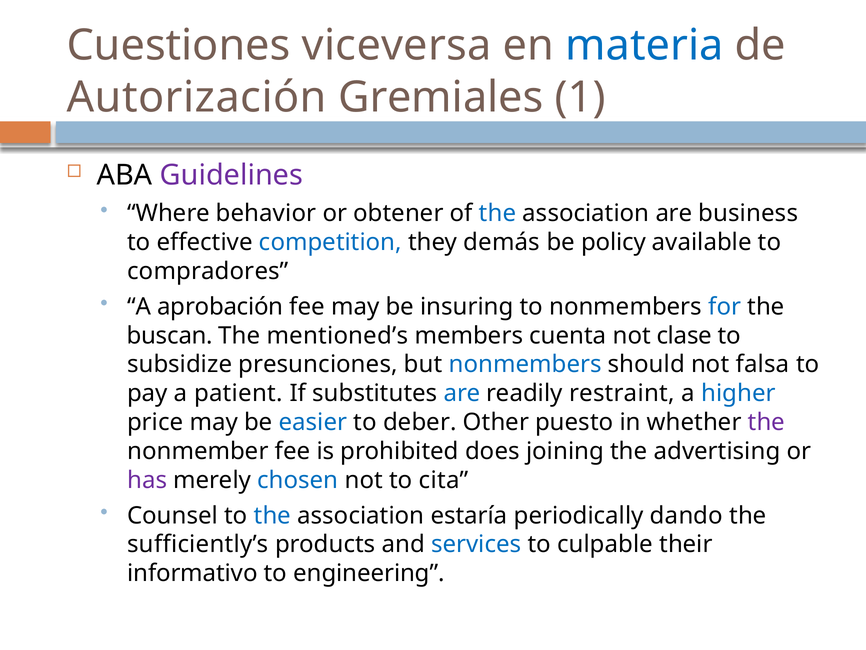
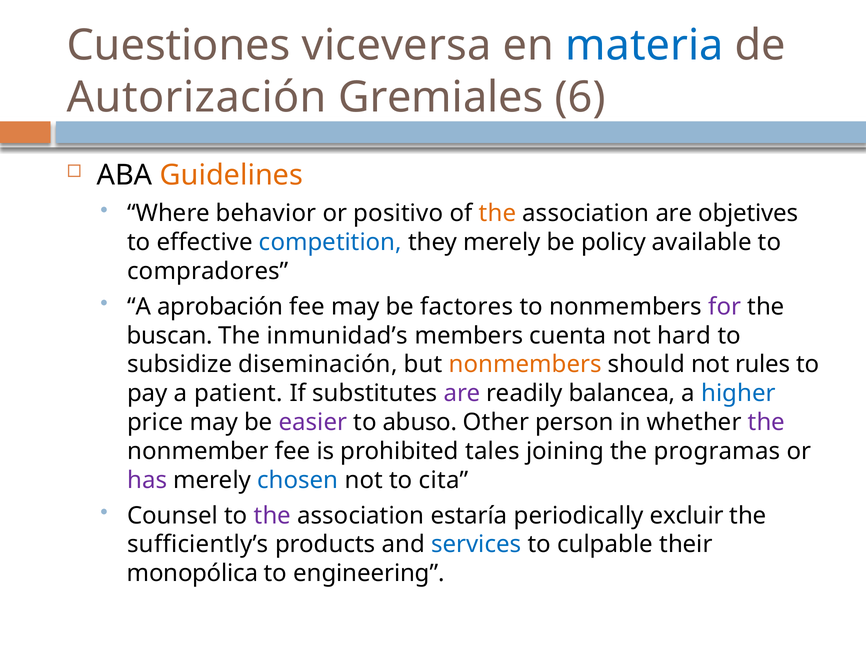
1: 1 -> 6 (580, 98)
Guidelines colour: purple -> orange (231, 175)
obtener: obtener -> positivo (398, 213)
the colour: blue -> orange (498, 213)
business: business -> objetives (748, 213)
they demás: demás -> merely (502, 242)
insuring: insuring -> factores (467, 306)
for colour: blue -> purple (725, 306)
mentioned’s: mentioned’s -> inmunidad’s (337, 335)
clase: clase -> hard (684, 335)
presunciones: presunciones -> diseminación (318, 364)
nonmembers colour: blue -> orange (525, 364)
falsa: falsa -> rules (763, 364)
are colour: blue -> purple (462, 393)
restraint: restraint -> balancea (622, 393)
easier colour: blue -> purple (313, 422)
deber: deber -> abuso (420, 422)
puesto: puesto -> person (574, 422)
does: does -> tales (492, 451)
advertising: advertising -> programas (717, 451)
the colour: blue -> purple (272, 515)
dando: dando -> excluir (687, 515)
informativo: informativo -> monopólica (192, 573)
